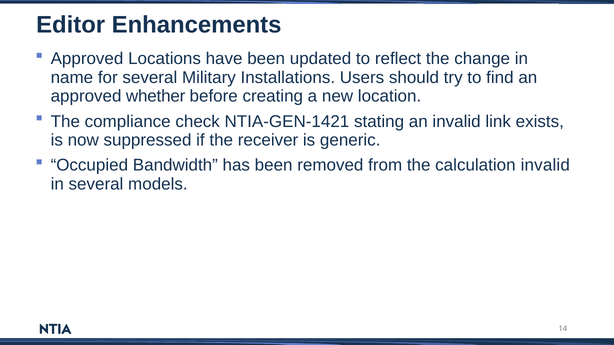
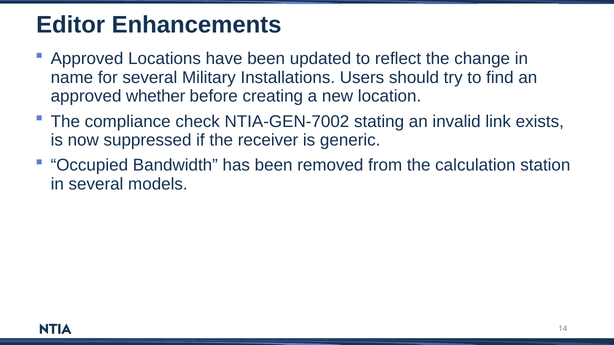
NTIA-GEN-1421: NTIA-GEN-1421 -> NTIA-GEN-7002 (287, 122)
calculation invalid: invalid -> station (545, 166)
